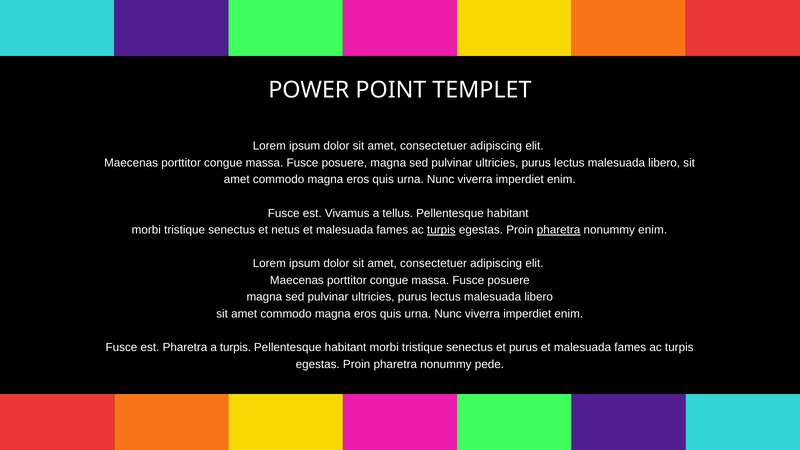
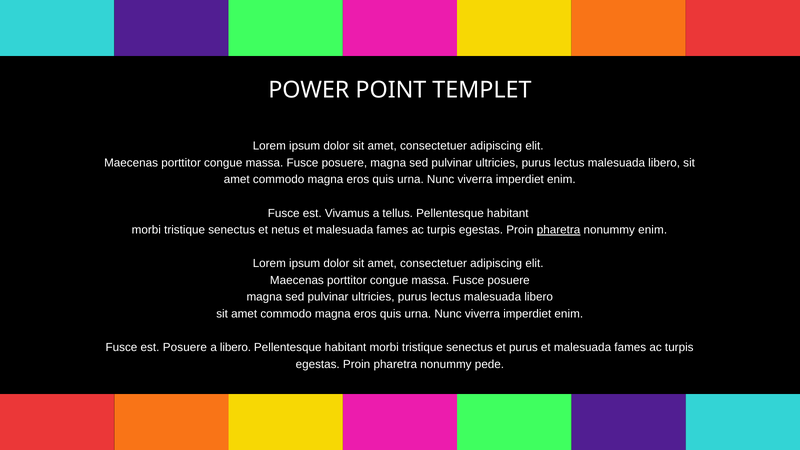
turpis underline: present -> none (441, 230)
est Pharetra: Pharetra -> Posuere (185, 348)
a turpis: turpis -> libero (235, 348)
